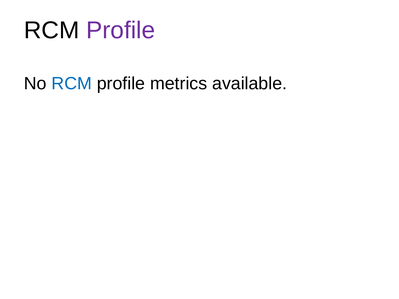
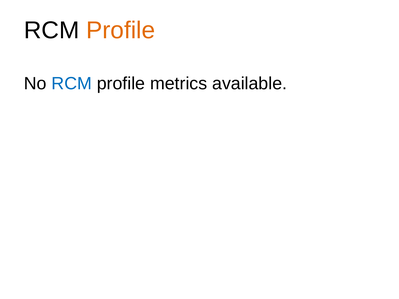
Profile colour: purple -> orange (121, 30)
